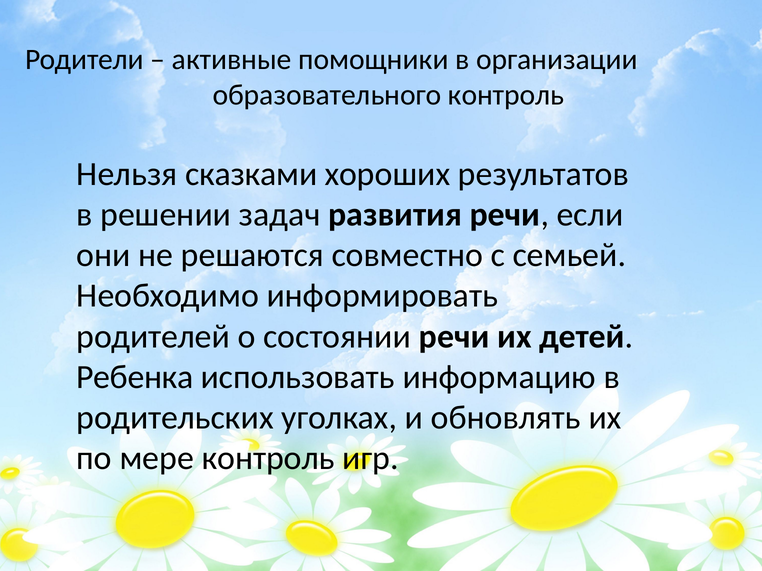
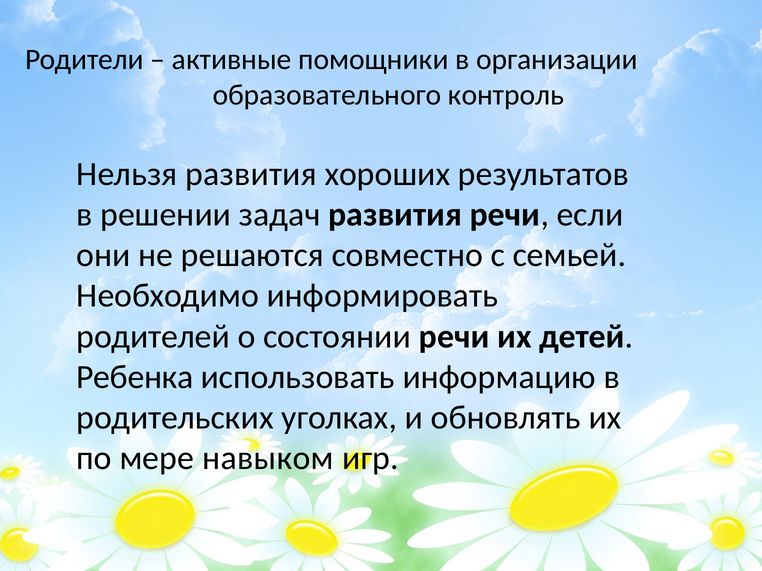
Нельзя сказками: сказками -> развития (251, 174)
мере контроль: контроль -> навыком (268, 459)
